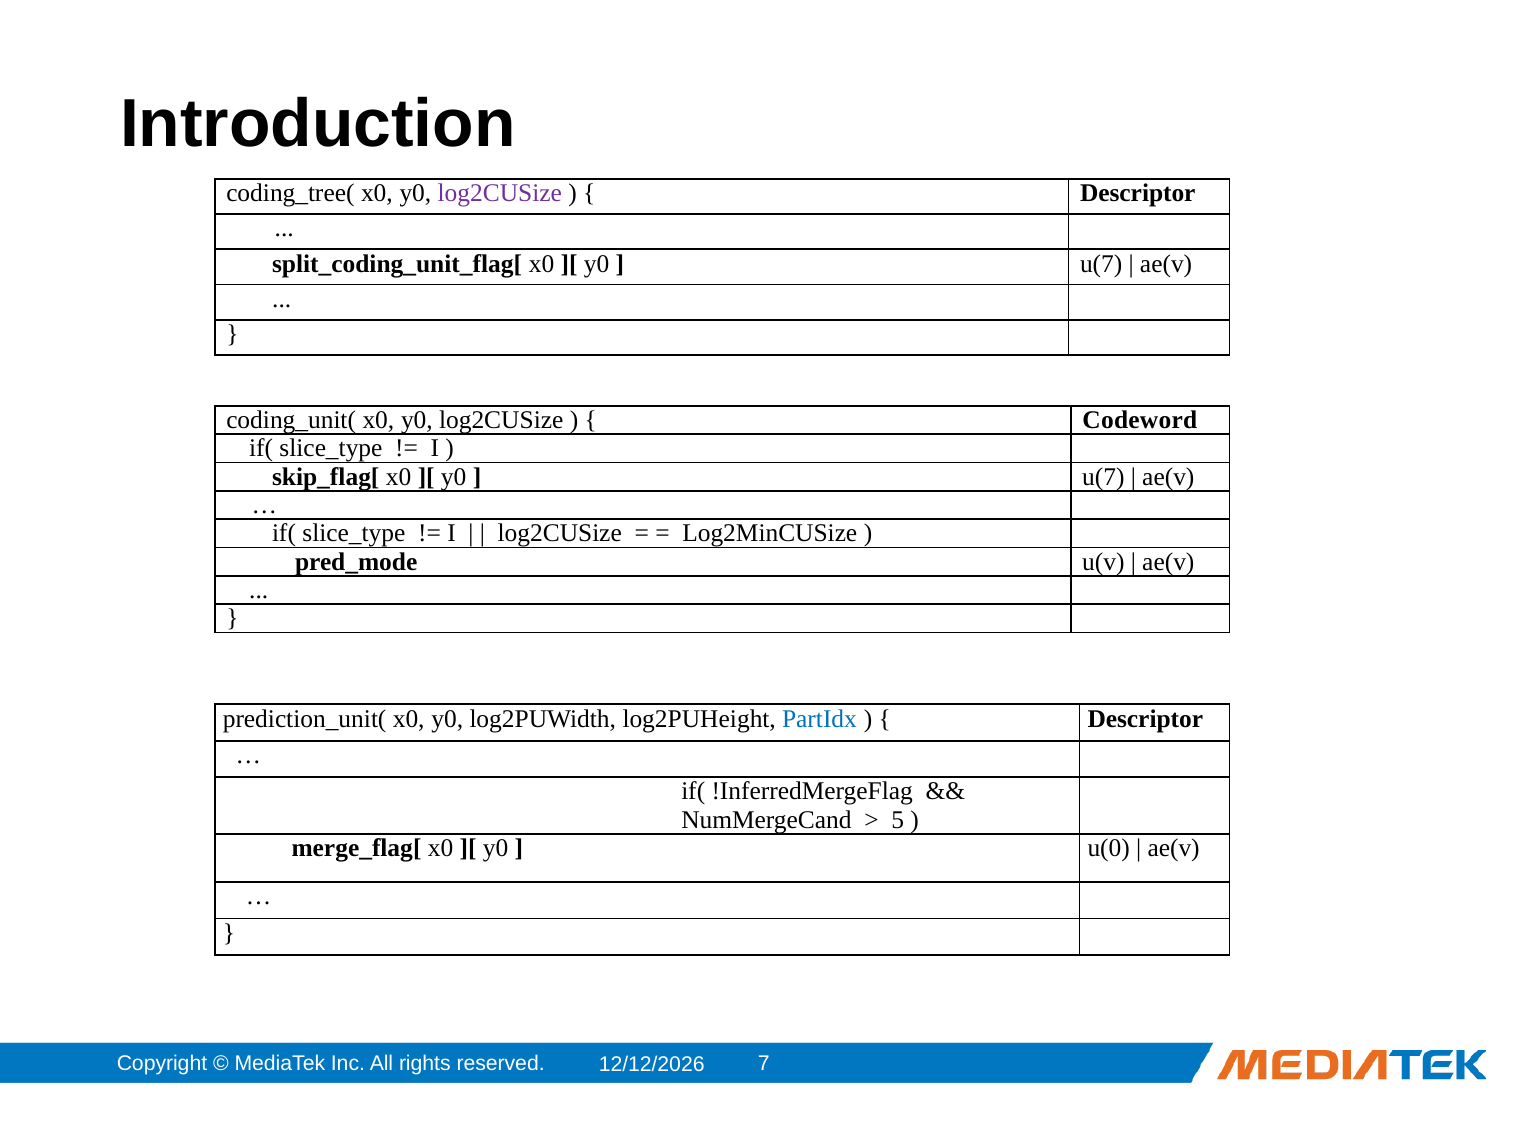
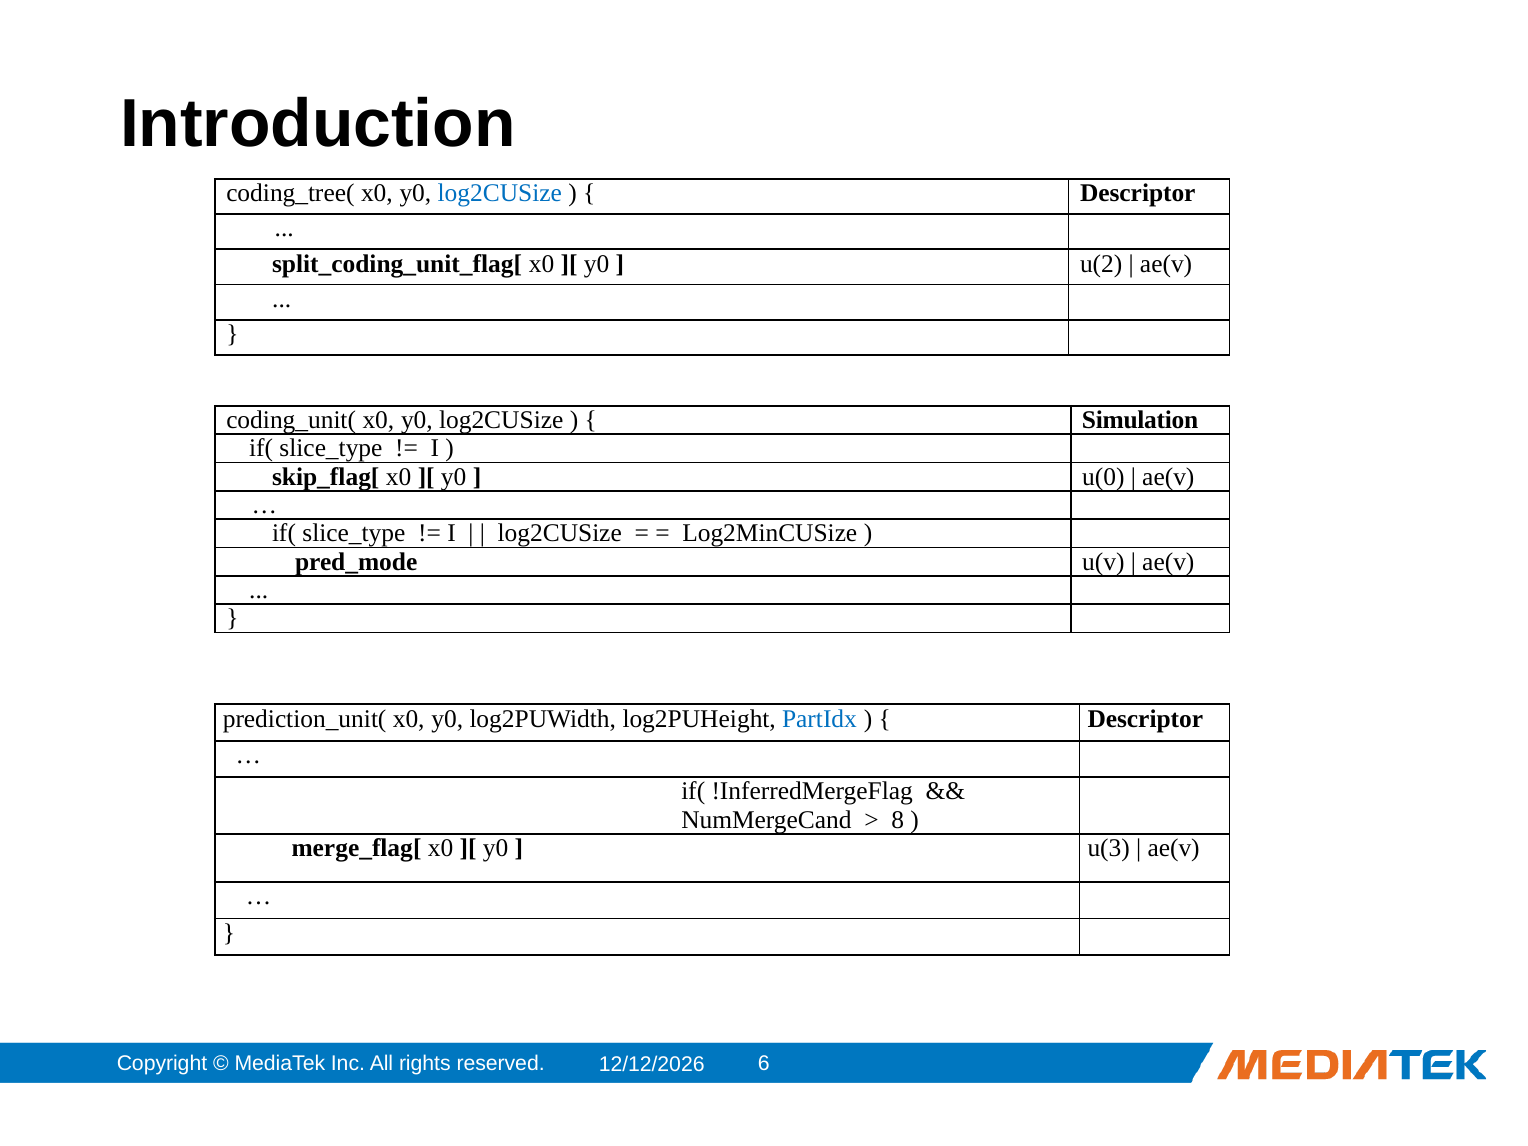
log2CUSize colour: purple -> blue (500, 193)
u(7: u(7 -> u(2 (1101, 264)
Codeword: Codeword -> Simulation (1140, 420)
u(7: u(7 -> u(0 (1103, 477)
5: 5 -> 8 (898, 820)
u(0: u(0 -> u(3 (1109, 848)
7: 7 -> 6 (764, 1063)
